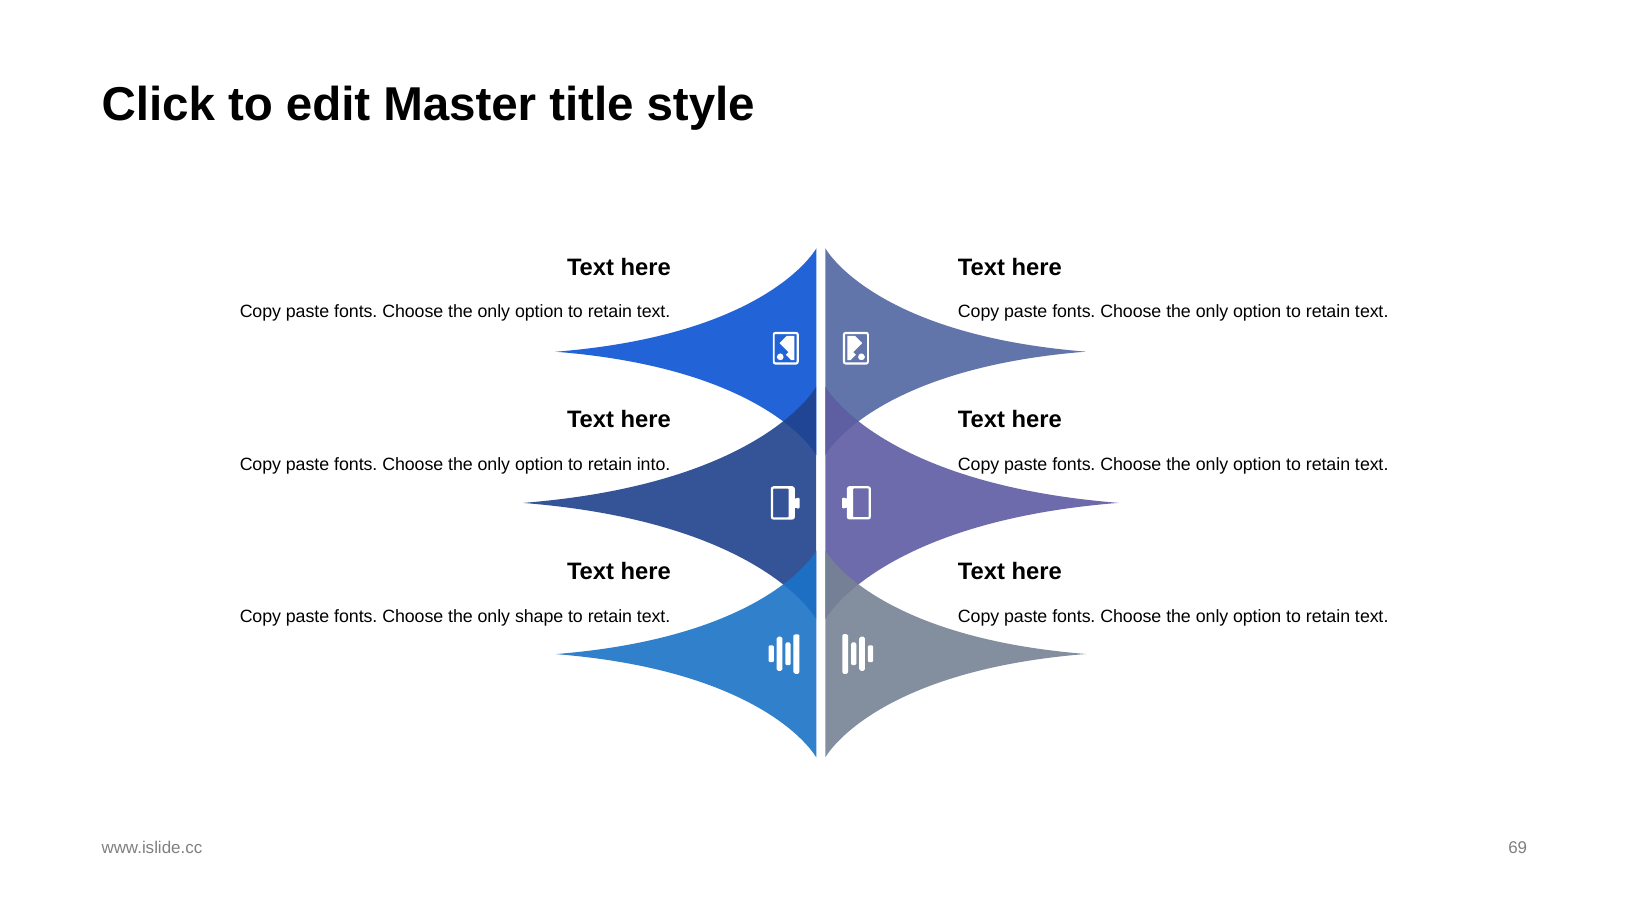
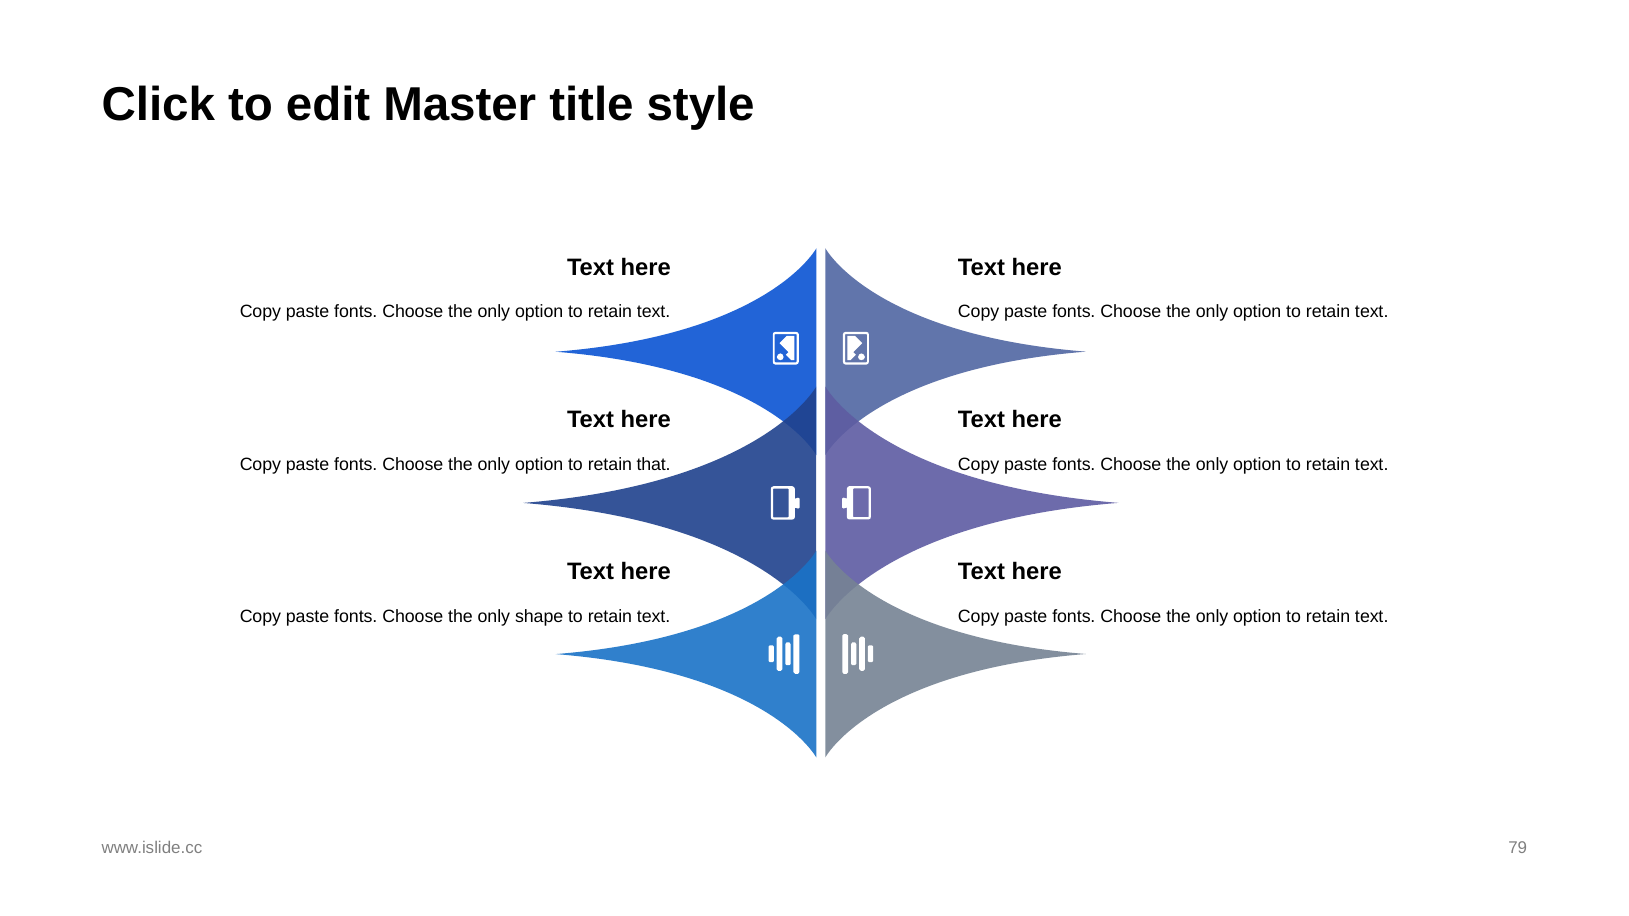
into: into -> that (654, 464)
69: 69 -> 79 (1518, 849)
